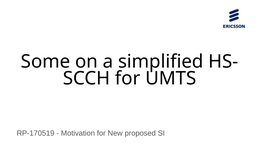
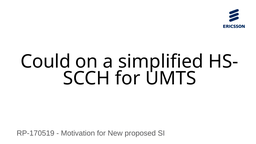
Some: Some -> Could (46, 62)
